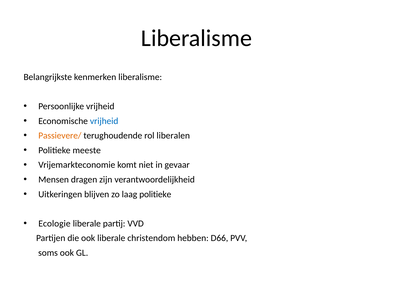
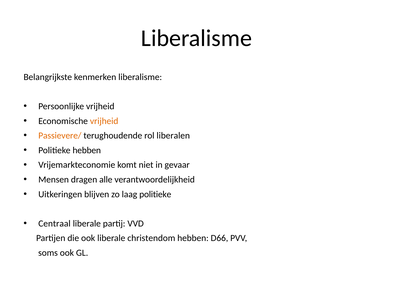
vrijheid colour: blue -> orange (104, 121)
Politieke meeste: meeste -> hebben (87, 150)
zijn: zijn -> alle (106, 179)
Ecologie: Ecologie -> Centraal (54, 223)
